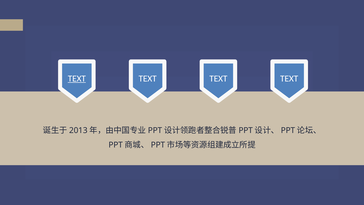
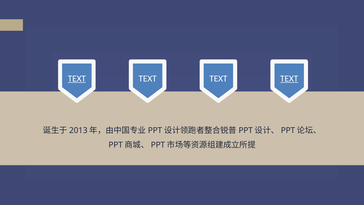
TEXT underline: none -> present (289, 78)
